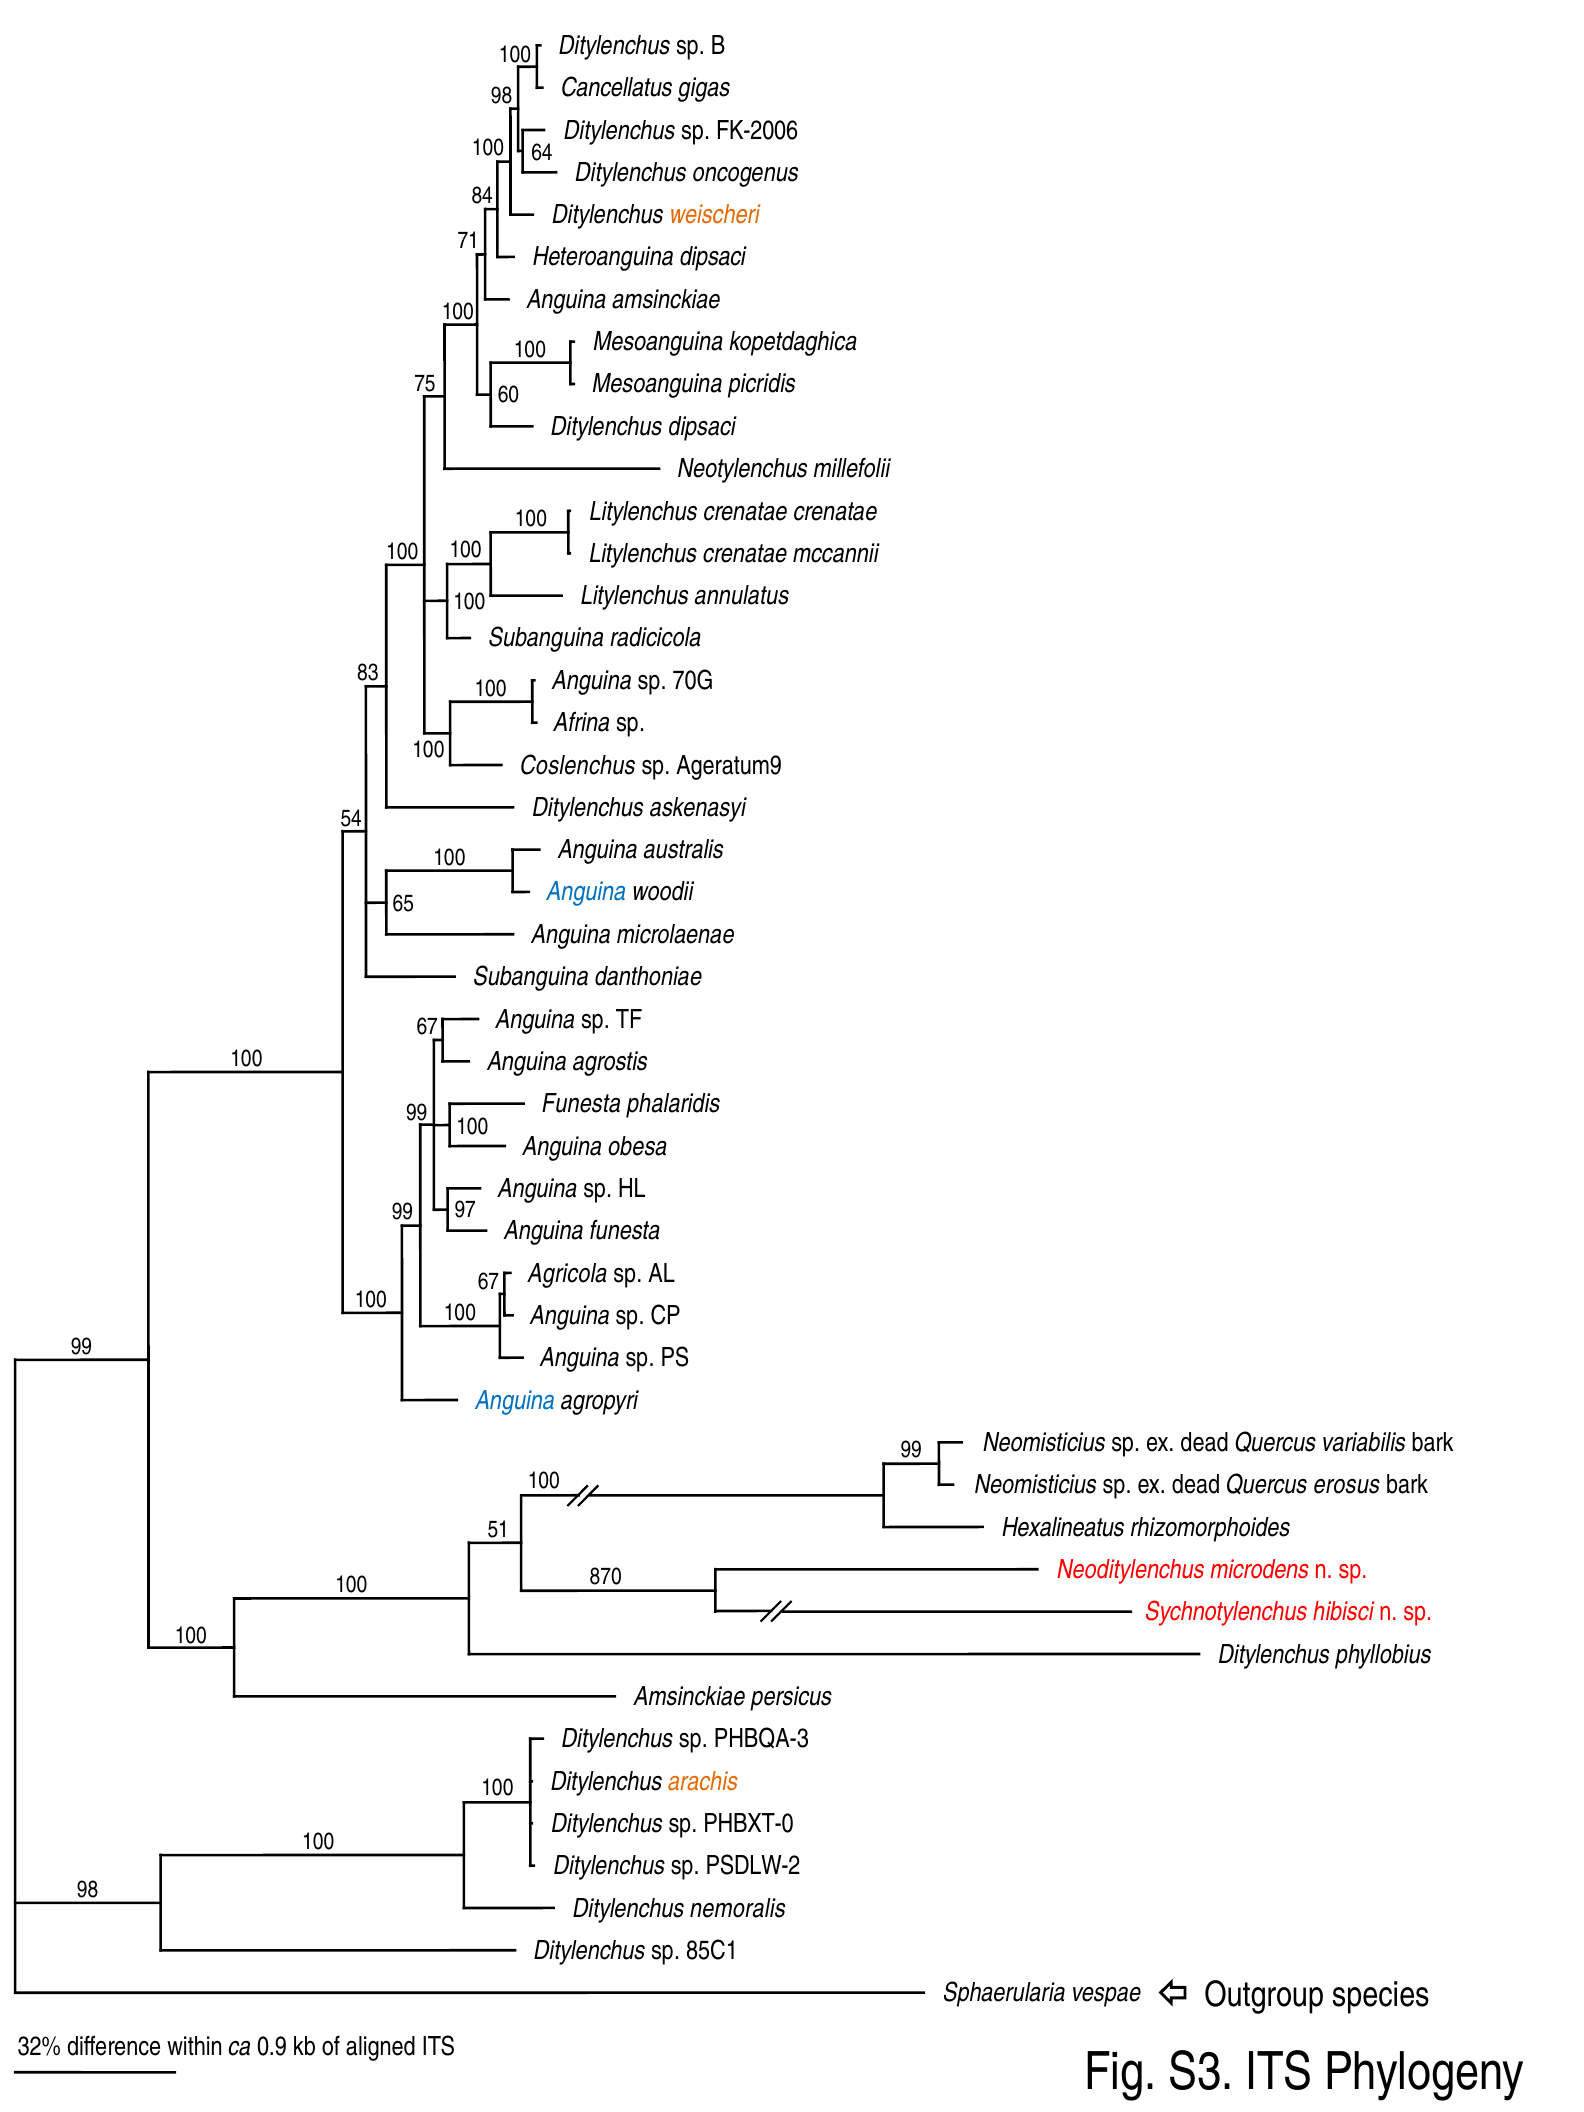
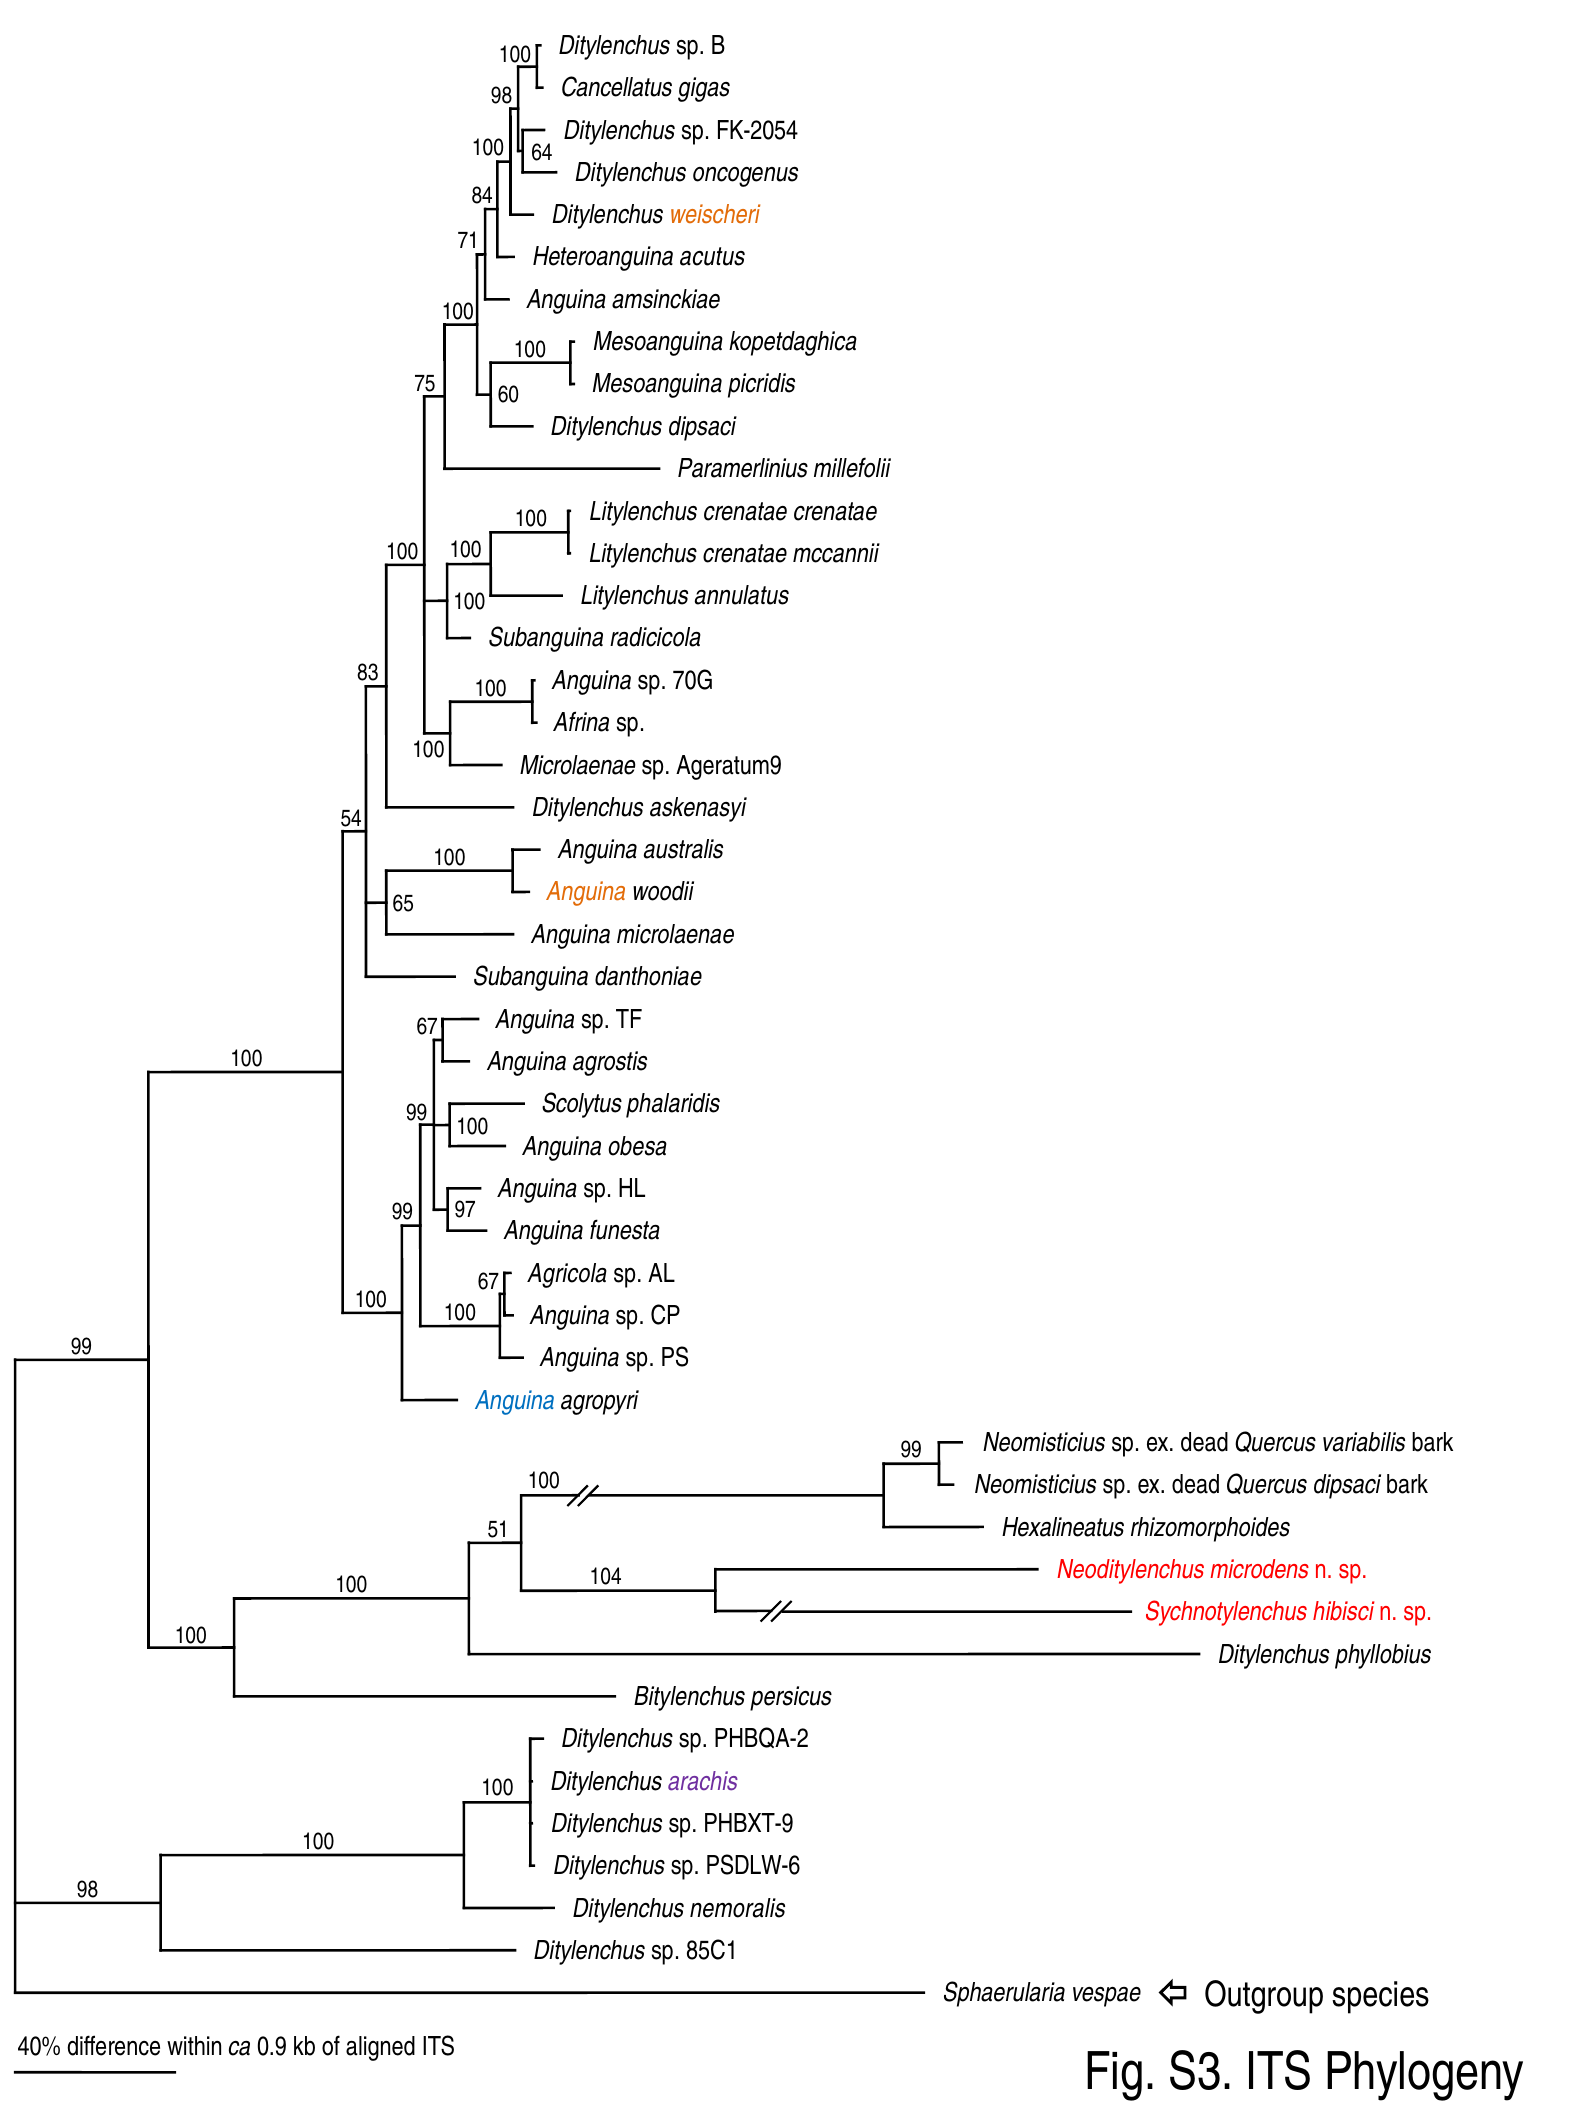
FK-2006: FK-2006 -> FK-2054 (757, 131)
Heteroanguina dipsaci: dipsaci -> acutus (713, 257)
Neotylenchus: Neotylenchus -> Paramerlinius (743, 469)
Coslenchus: Coslenchus -> Microlaenae (578, 766)
Anguina colour: blue -> orange (587, 892)
Funesta: Funesta -> Scolytus (582, 1104)
Quercus erosus: erosus -> dipsaci (1347, 1485)
870: 870 -> 104 (606, 1577)
Amsinckiae: Amsinckiae -> Bitylenchus (690, 1697)
PHBQA-3: PHBQA-3 -> PHBQA-2 (761, 1739)
arachis colour: orange -> purple (703, 1782)
PHBXT-0: PHBXT-0 -> PHBXT-9 (749, 1824)
PSDLW-2: PSDLW-2 -> PSDLW-6 (753, 1866)
32%: 32% -> 40% (39, 2047)
